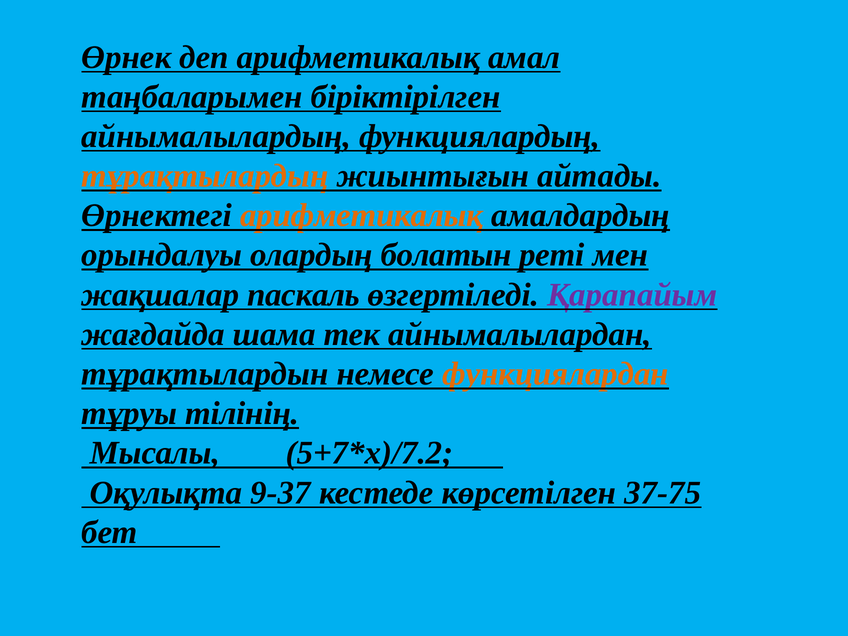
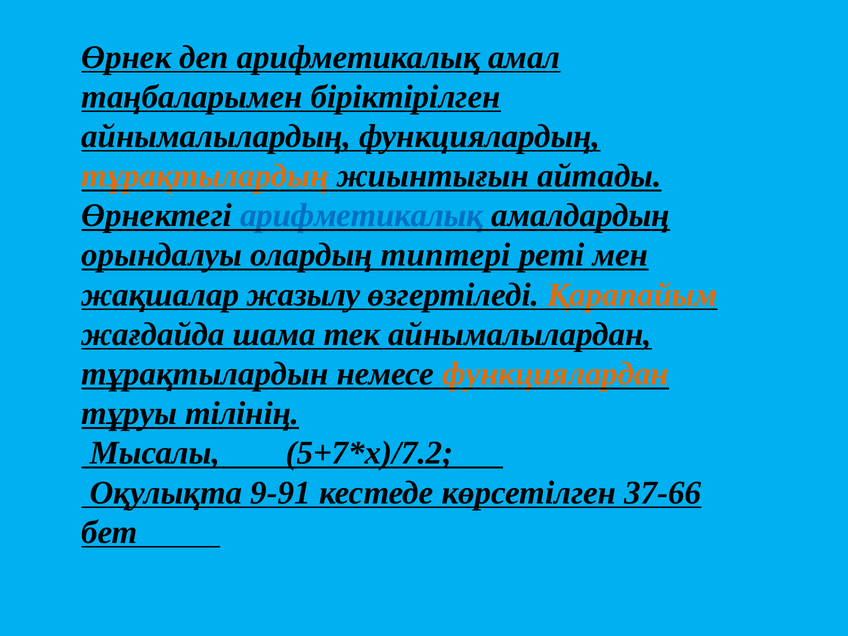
арифметикалық colour: orange -> blue (362, 216)
болатын: болатын -> типтері (446, 255)
паскаль: паскаль -> жазылу (304, 295)
Қарапайым colour: purple -> orange (632, 295)
9-37: 9-37 -> 9-91 (281, 493)
37-75: 37-75 -> 37-66 (663, 493)
